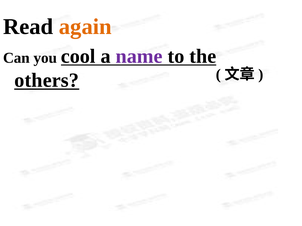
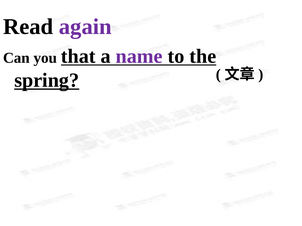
again colour: orange -> purple (85, 27)
cool: cool -> that (78, 56)
others: others -> spring (47, 80)
